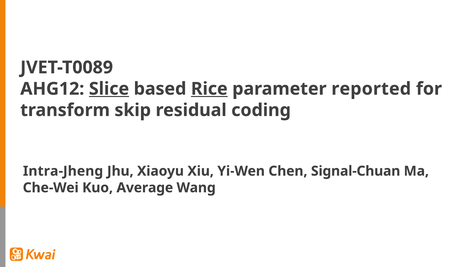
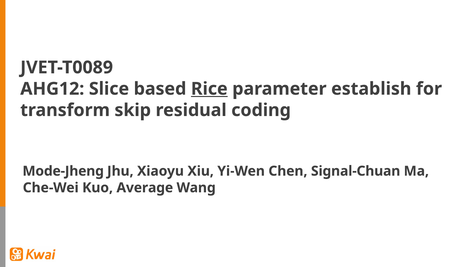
Slice underline: present -> none (109, 89)
reported: reported -> establish (371, 89)
Intra-Jheng: Intra-Jheng -> Mode-Jheng (63, 171)
